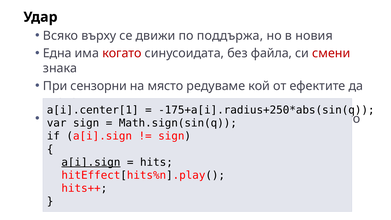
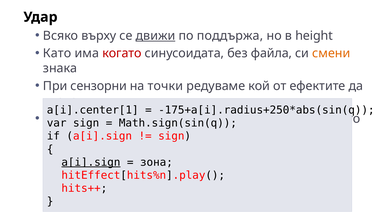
движи underline: none -> present (155, 36)
новия: новия -> height (314, 36)
Една: Една -> Като (57, 53)
смени colour: red -> orange (331, 53)
място: място -> точки (165, 86)
hits: hits -> зона (156, 162)
